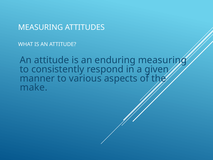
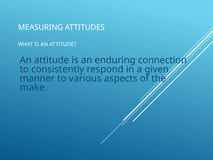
enduring measuring: measuring -> connection (162, 60)
